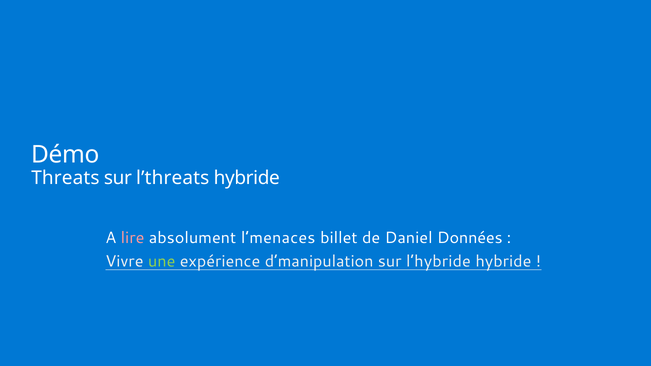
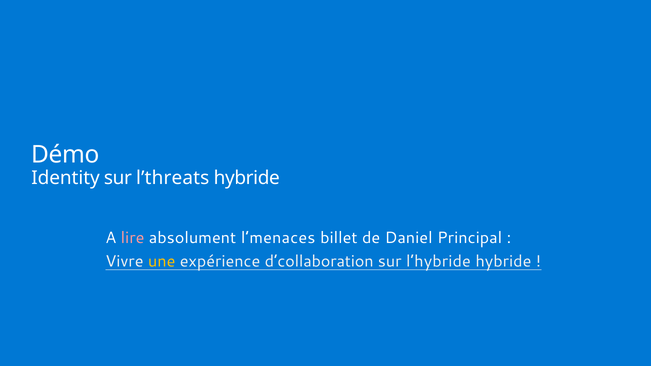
Threats: Threats -> Identity (66, 178)
Données: Données -> Principal (470, 238)
une colour: light green -> yellow (162, 262)
d’manipulation: d’manipulation -> d’collaboration (319, 262)
